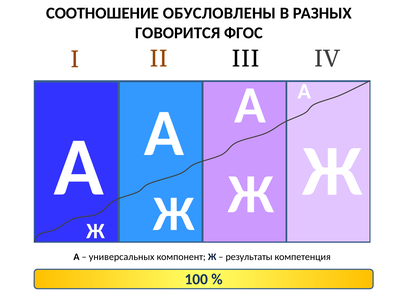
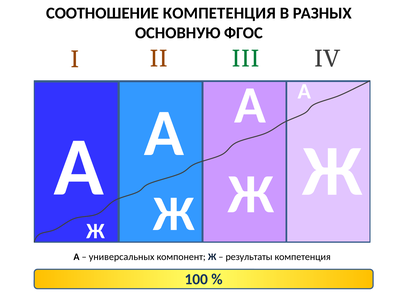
СООТНОШЕНИЕ ОБУСЛОВЛЕНЫ: ОБУСЛОВЛЕНЫ -> КОМПЕТЕНЦИЯ (219, 13)
ГОВОРИТСЯ: ГОВОРИТСЯ -> ОСНОВНУЮ (178, 33)
III colour: black -> green (246, 59)
